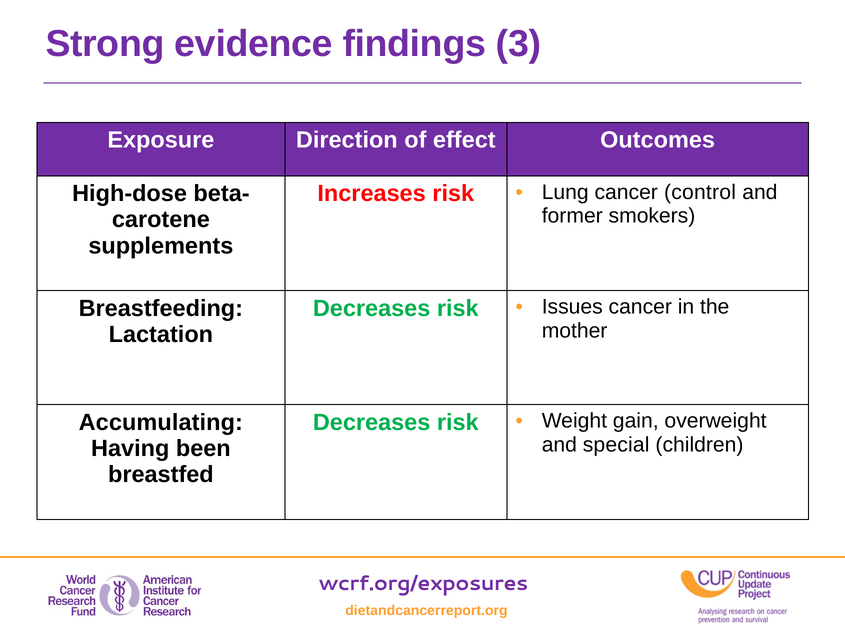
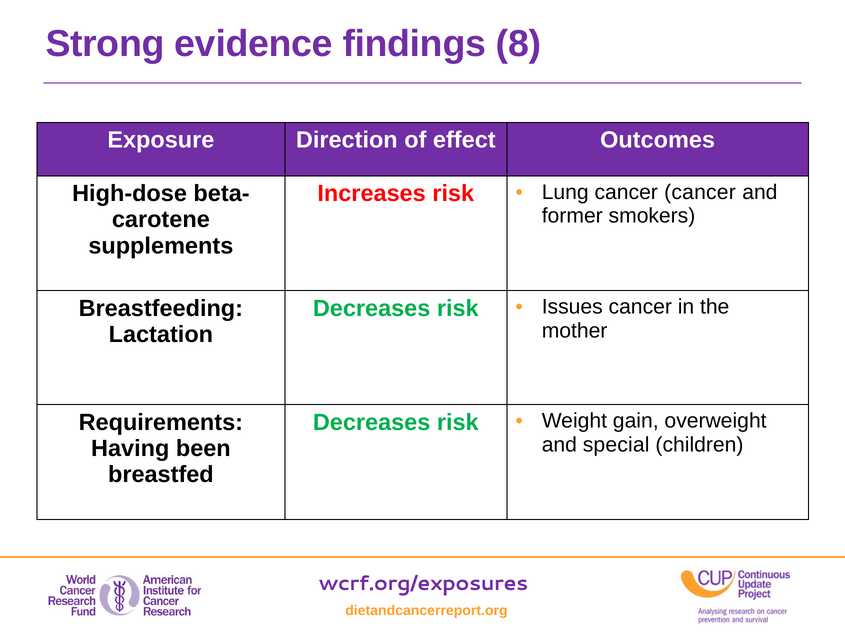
3: 3 -> 8 (519, 44)
cancer control: control -> cancer (700, 192)
Accumulating: Accumulating -> Requirements (161, 423)
